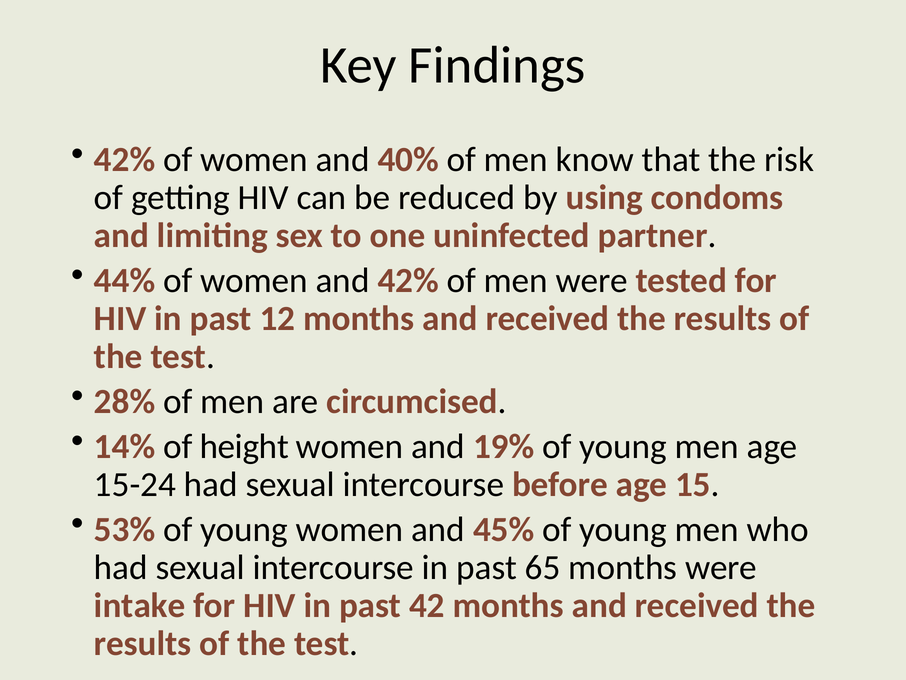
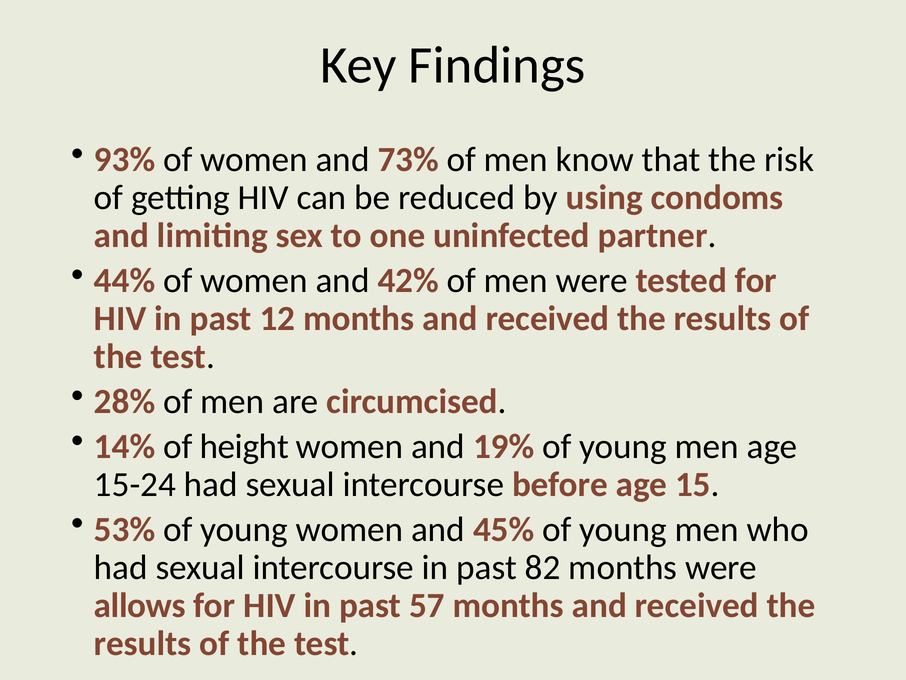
42%: 42% -> 93% (125, 159)
40%: 40% -> 73% (408, 159)
65: 65 -> 82 (543, 567)
intake: intake -> allows (140, 605)
42: 42 -> 57 (427, 605)
